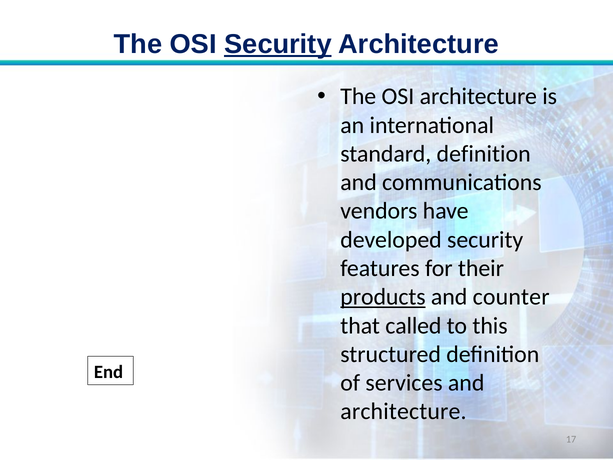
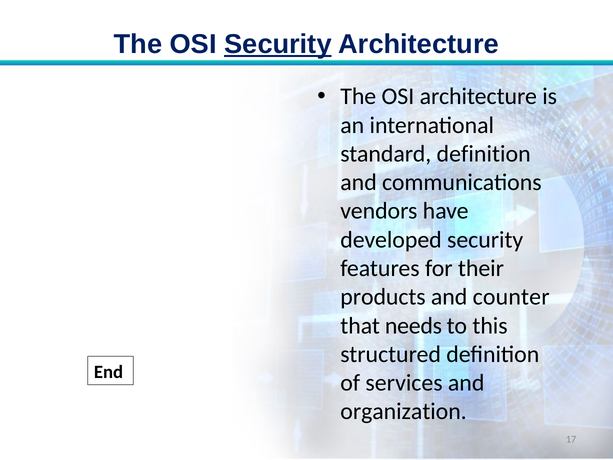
products underline: present -> none (383, 297)
called: called -> needs (413, 325)
architecture: architecture -> organization (404, 411)
